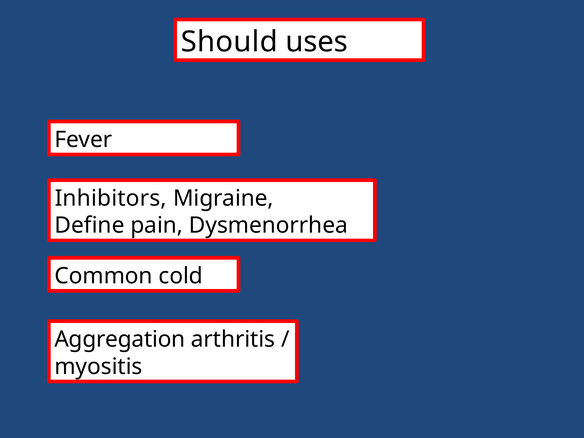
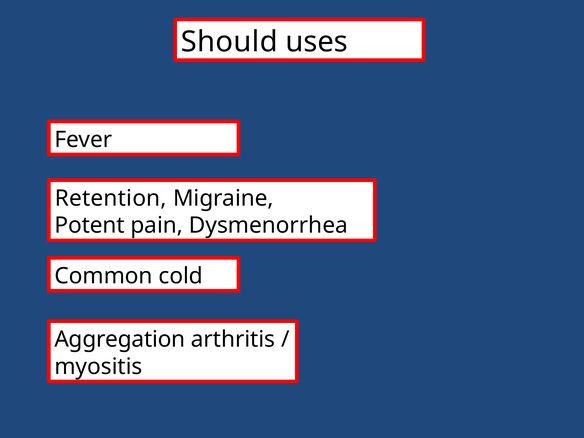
Inhibitors: Inhibitors -> Retention (111, 198)
Define: Define -> Potent (90, 225)
